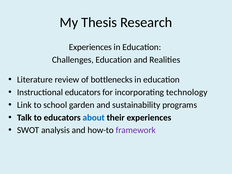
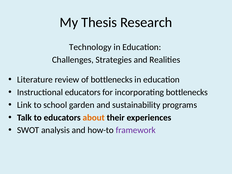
Experiences: Experiences -> Technology (90, 47)
Challenges Education: Education -> Strategies (114, 60)
incorporating technology: technology -> bottlenecks (187, 92)
about colour: blue -> orange (94, 118)
